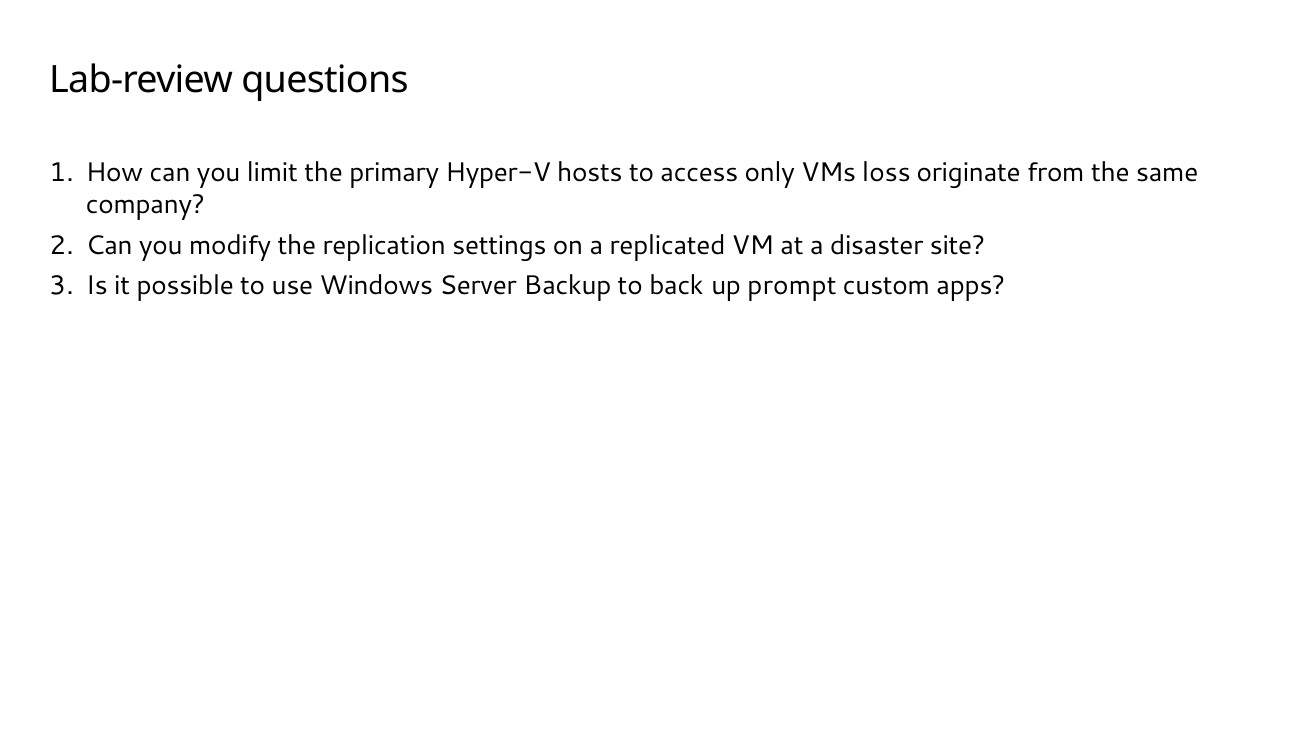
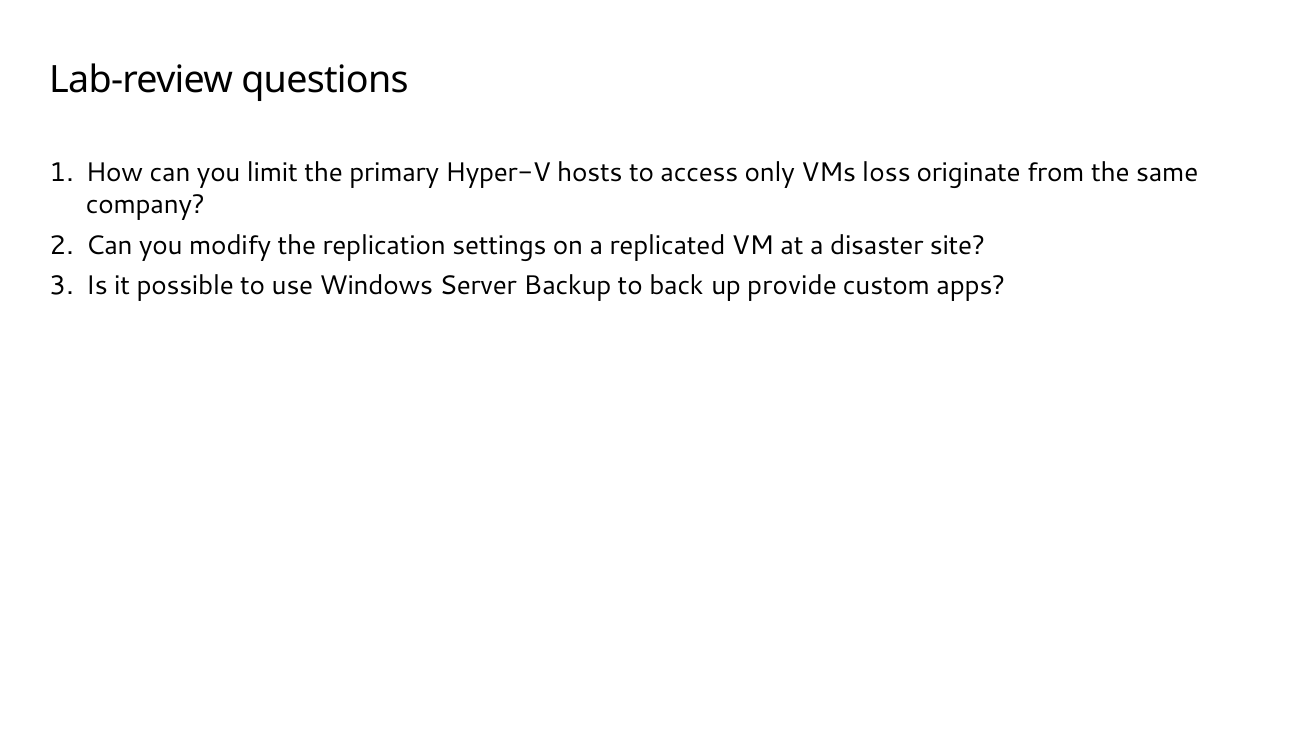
prompt: prompt -> provide (792, 286)
